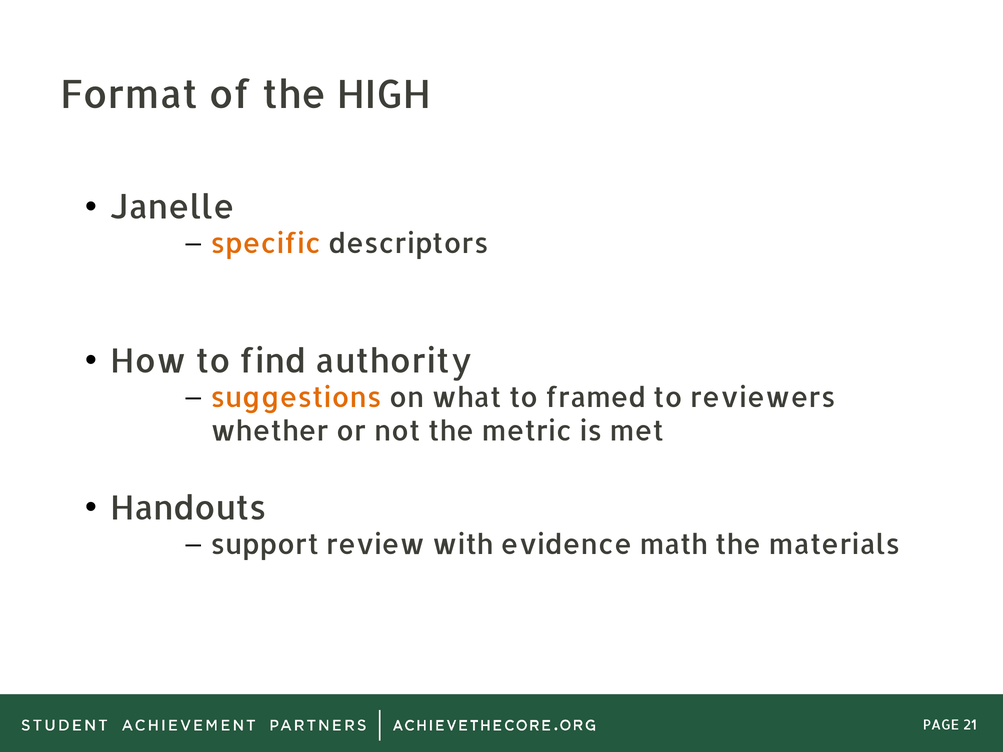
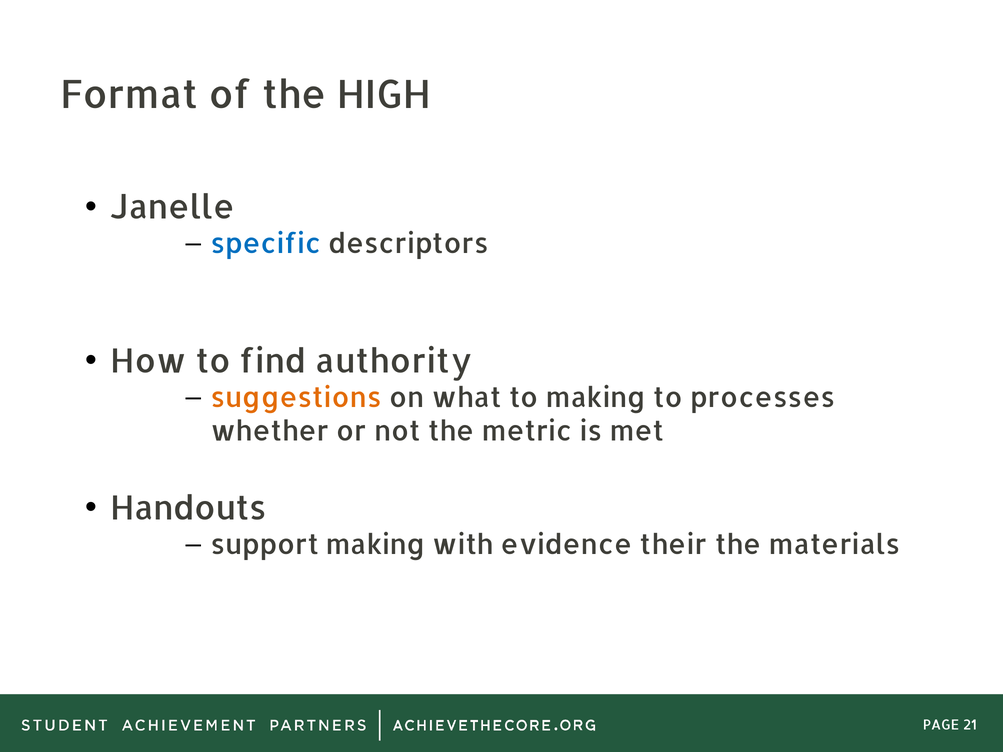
specific colour: orange -> blue (266, 244)
to framed: framed -> making (596, 398)
reviewers: reviewers -> processes (763, 398)
support review: review -> making (376, 545)
math: math -> their (673, 545)
